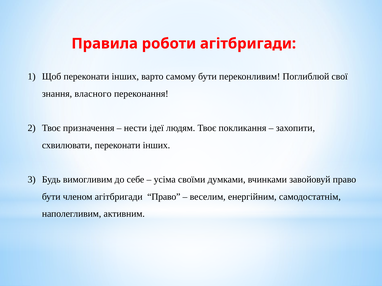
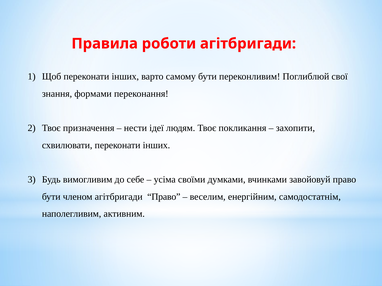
власного: власного -> формами (93, 94)
